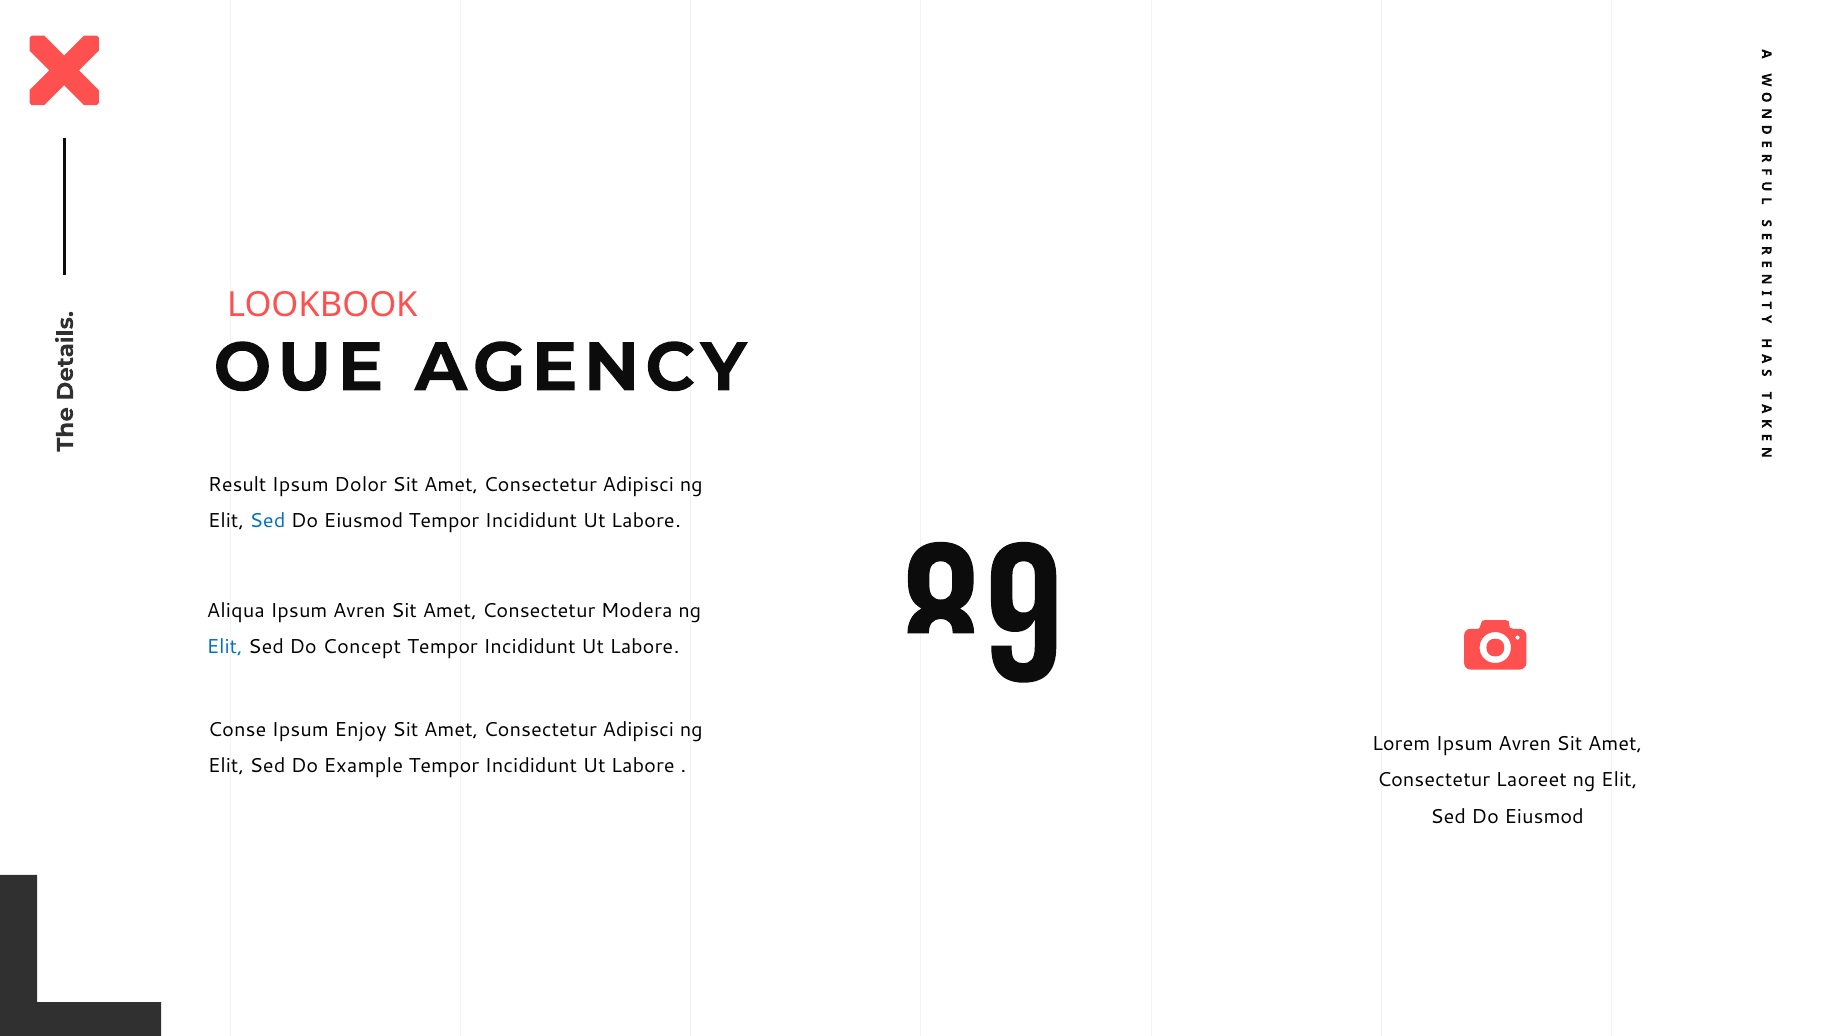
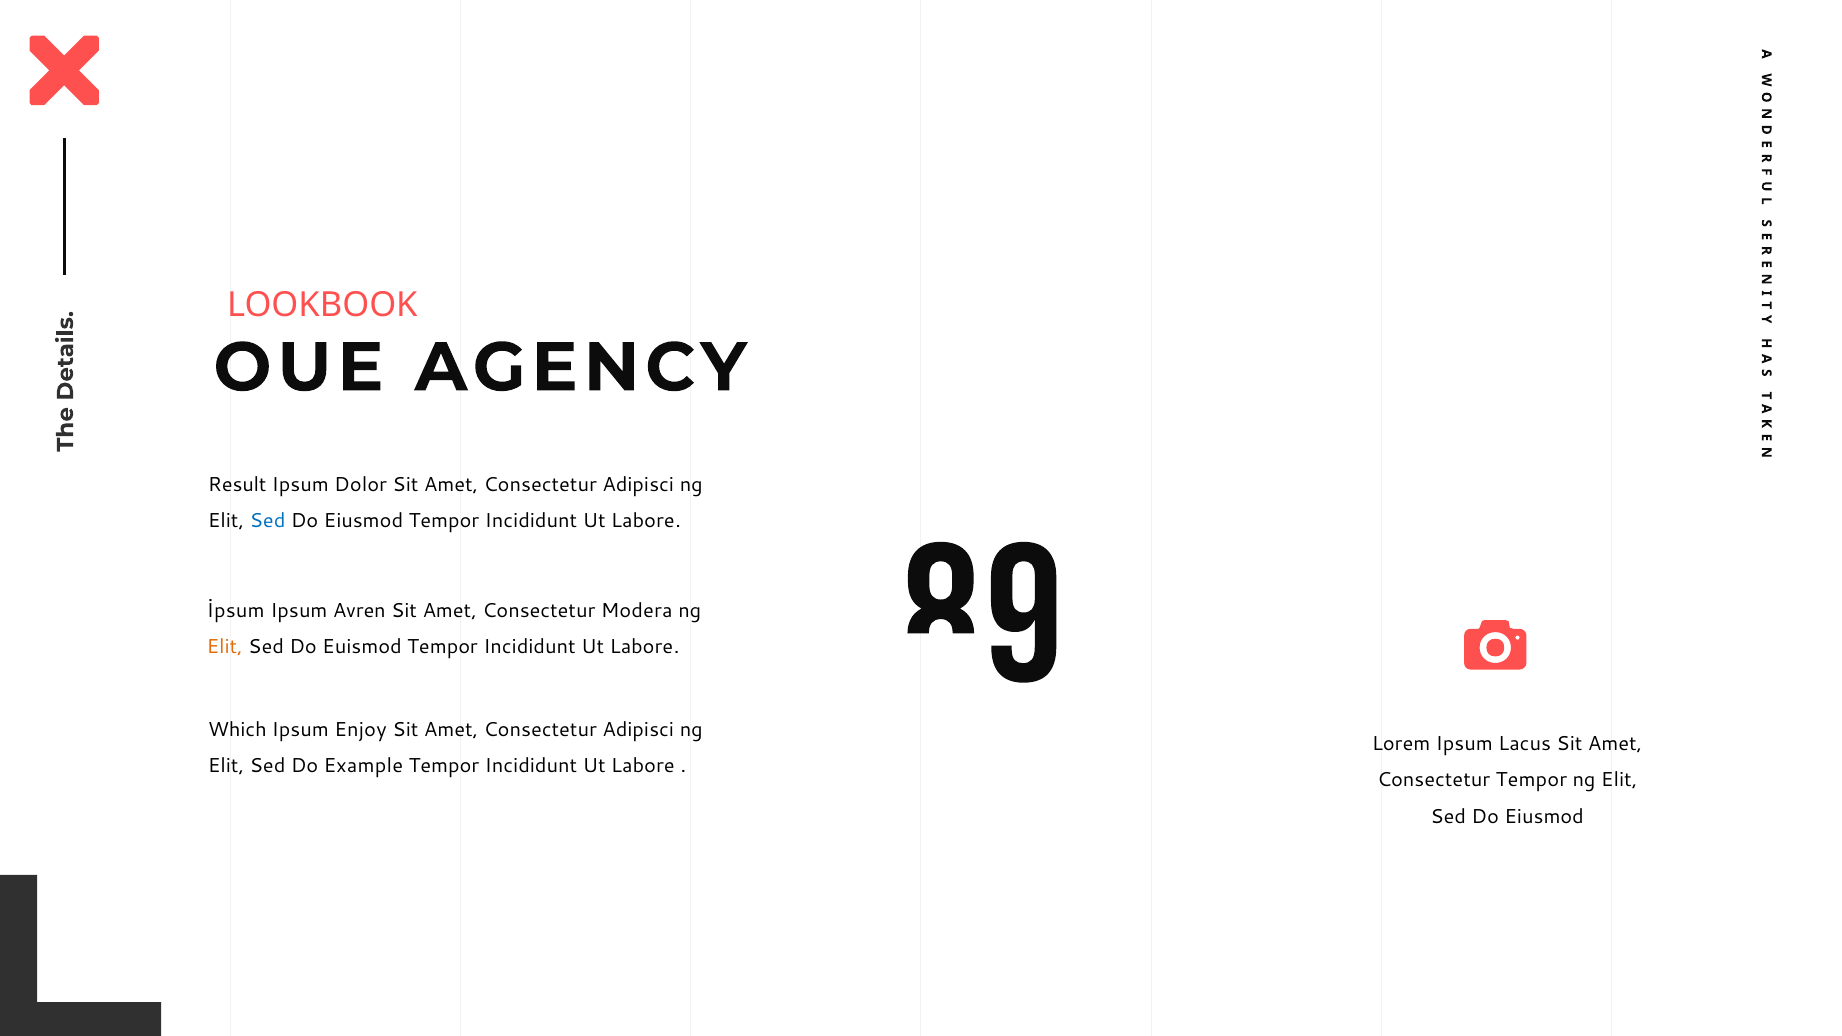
Aliqua: Aliqua -> İpsum (236, 611)
Elit colour: blue -> orange (225, 647)
Concept: Concept -> Euismod (362, 647)
Conse: Conse -> Which (237, 730)
Lorem Ipsum Avren: Avren -> Lacus (1525, 744)
Consectetur Laoreet: Laoreet -> Tempor (1531, 780)
